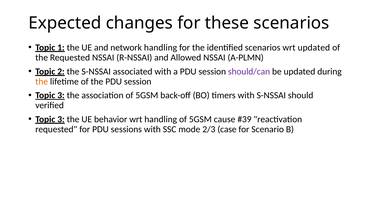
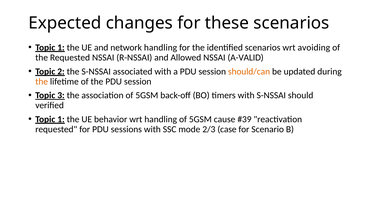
wrt updated: updated -> avoiding (314, 48)
A-PLMN: A-PLMN -> A-VALID (246, 58)
should/can colour: purple -> orange (249, 72)
3: 3 -> 1 (61, 119)
